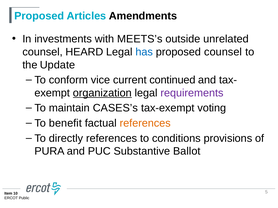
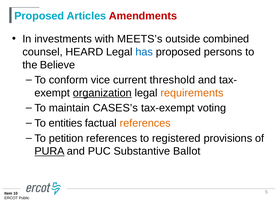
Amendments colour: black -> red (143, 16)
unrelated: unrelated -> combined (226, 39)
proposed counsel: counsel -> persons (223, 52)
Update: Update -> Believe (58, 65)
continued: continued -> threshold (172, 80)
requirements colour: purple -> orange (192, 93)
benefit: benefit -> entities (66, 123)
directly: directly -> petition (66, 139)
conditions: conditions -> registered (176, 139)
PURA underline: none -> present (50, 152)
